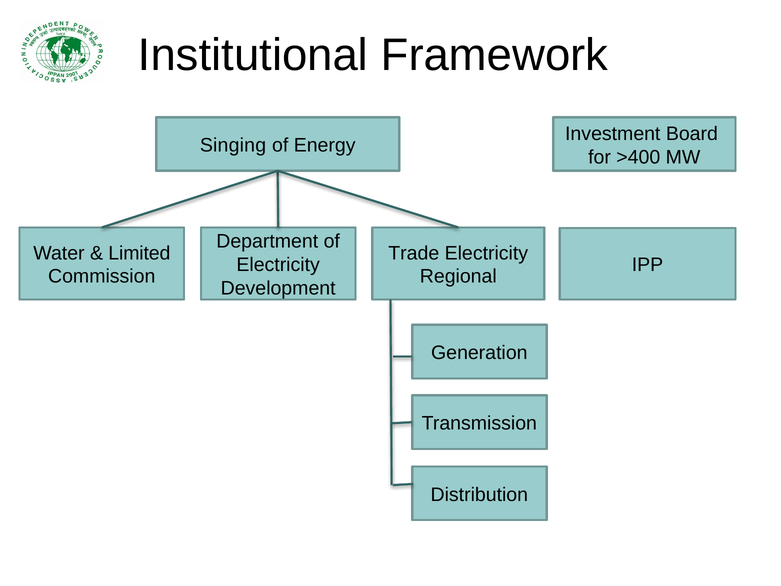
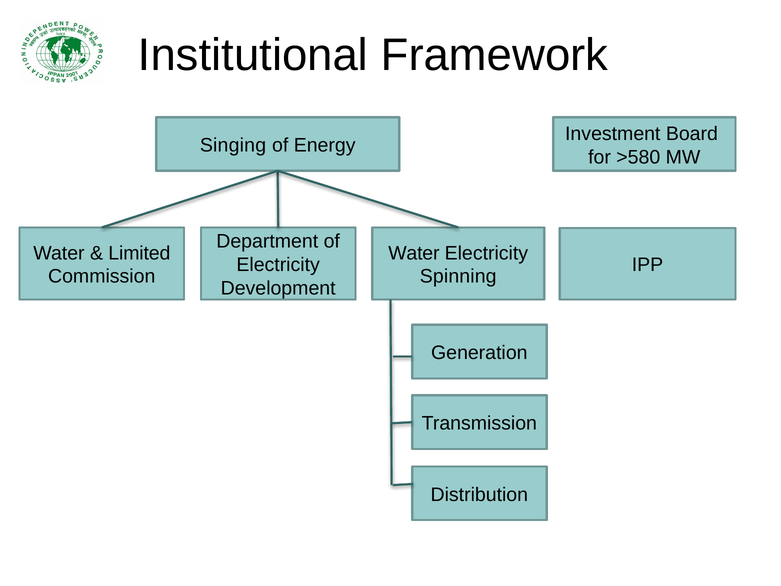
>400: >400 -> >580 (638, 157)
Trade: Trade -> Water (414, 253)
Regional: Regional -> Spinning (458, 276)
